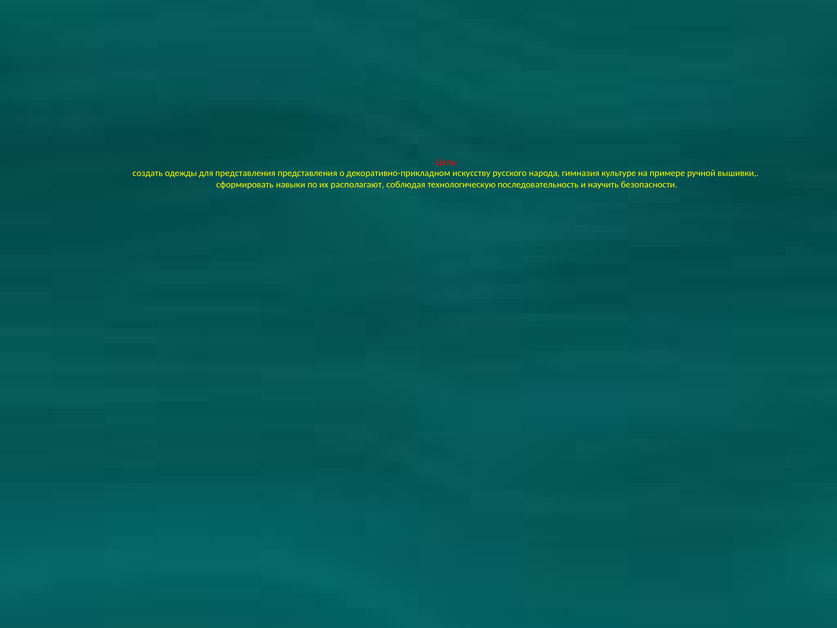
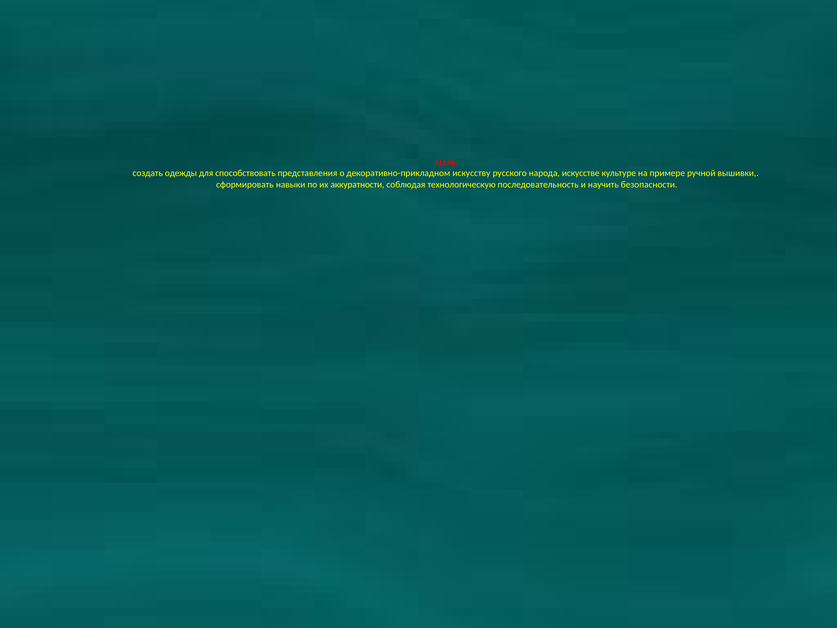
для представления: представления -> способствовать (245, 173)
гимназия: гимназия -> искусстве (581, 173)
располагают: располагают -> аккуратности (358, 184)
